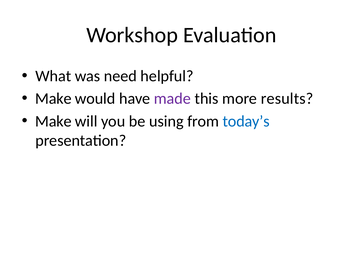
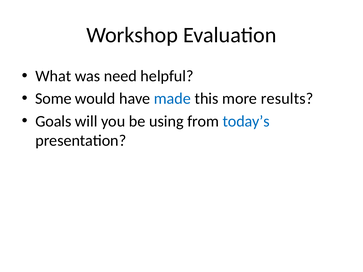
Make: Make -> Some (53, 99)
made colour: purple -> blue (172, 99)
Make: Make -> Goals (53, 121)
